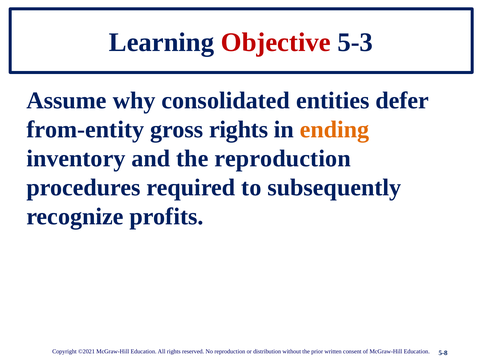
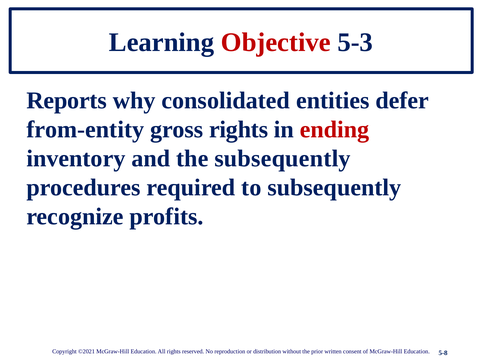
Assume: Assume -> Reports (67, 100)
ending colour: orange -> red (335, 129)
the reproduction: reproduction -> subsequently (283, 158)
